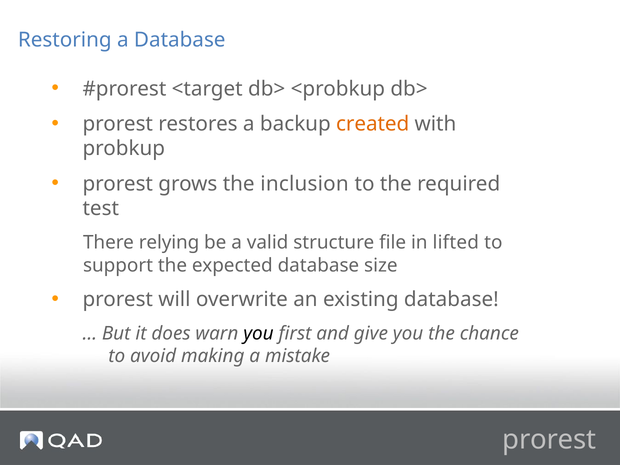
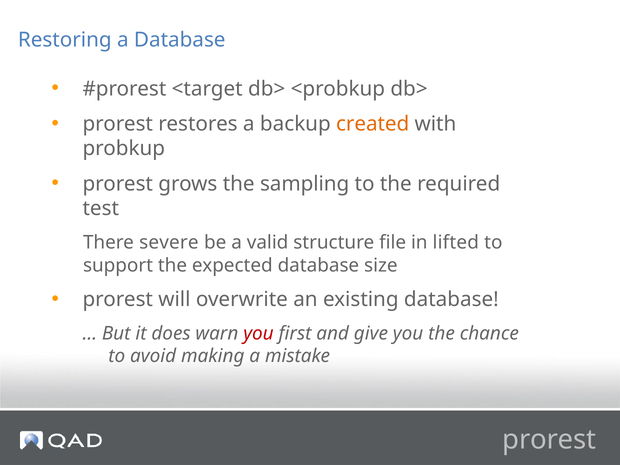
inclusion: inclusion -> sampling (305, 184)
relying: relying -> severe (169, 243)
you colour: black -> red (258, 333)
